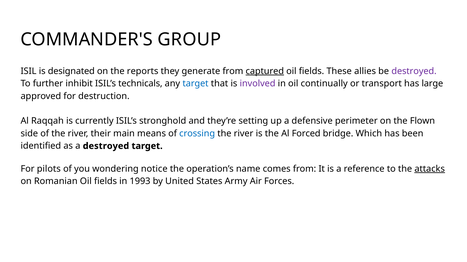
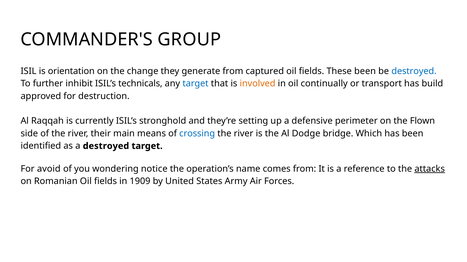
designated: designated -> orientation (71, 71)
reports: reports -> change (143, 71)
captured underline: present -> none (265, 71)
These allies: allies -> been (365, 71)
destroyed colour: purple -> blue (414, 71)
involved colour: purple -> orange (258, 84)
large: large -> build (432, 84)
Forced: Forced -> Dodge (306, 134)
pilots: pilots -> avoid (49, 169)
1993: 1993 -> 1909 (140, 182)
